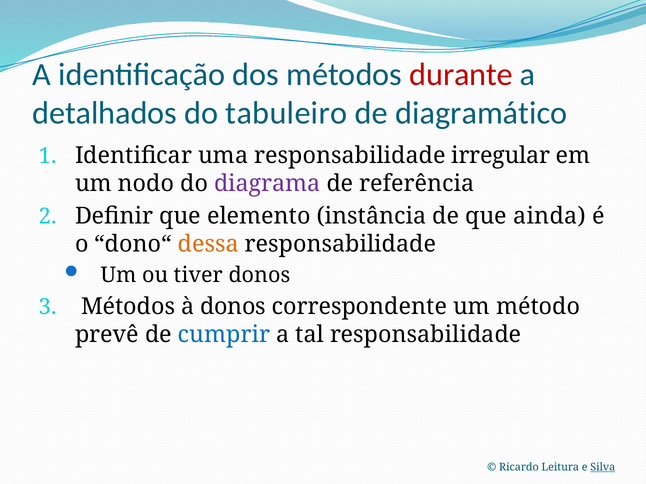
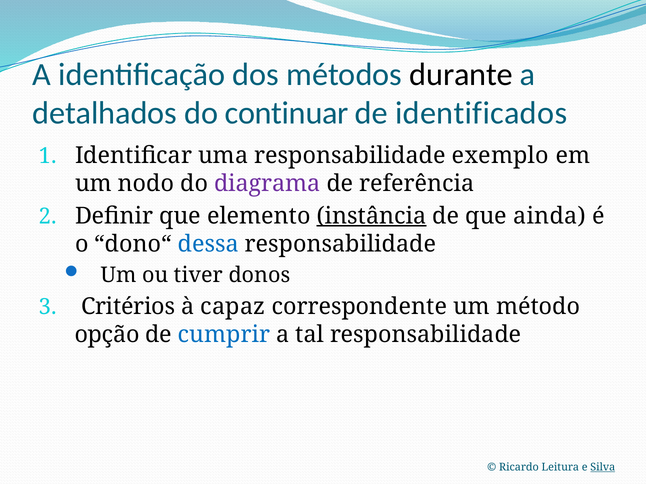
durante colour: red -> black (461, 75)
tabuleiro: tabuleiro -> continuar (287, 113)
diagramático: diagramático -> identificados (481, 113)
irregular: irregular -> exemplo (500, 156)
instância underline: none -> present (371, 216)
dessa colour: orange -> blue (208, 244)
Métodos: Métodos -> Critérios (128, 307)
à donos: donos -> capaz (233, 307)
prevê: prevê -> opção (107, 335)
